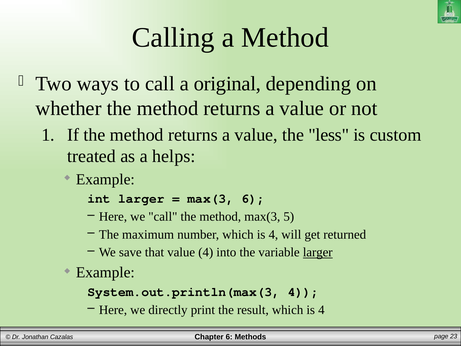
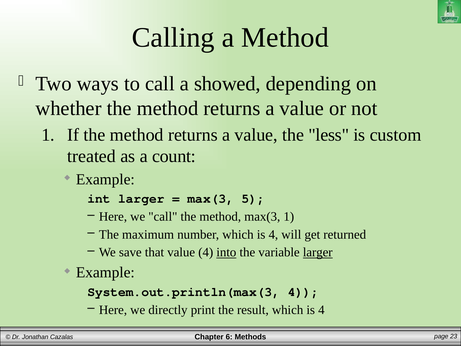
original: original -> showed (227, 84)
helps: helps -> count (174, 156)
max(3 6: 6 -> 5 (253, 198)
max(3 5: 5 -> 1 (289, 216)
into underline: none -> present (226, 252)
